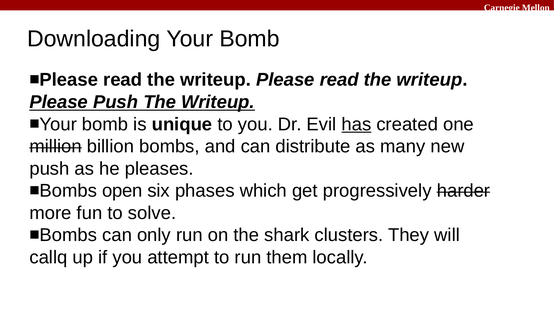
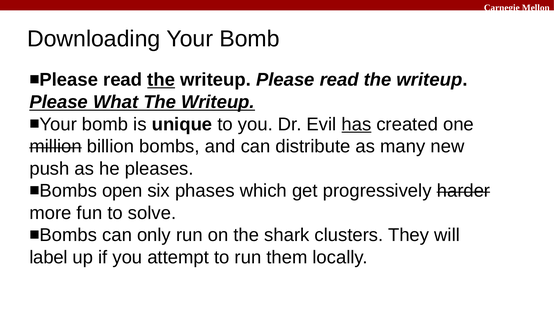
the underline: none -> present (161, 80)
Please Push: Push -> What (116, 102)
callq: callq -> label (49, 257)
